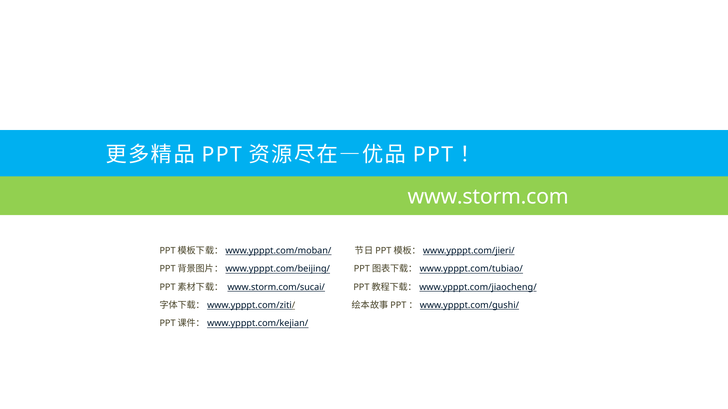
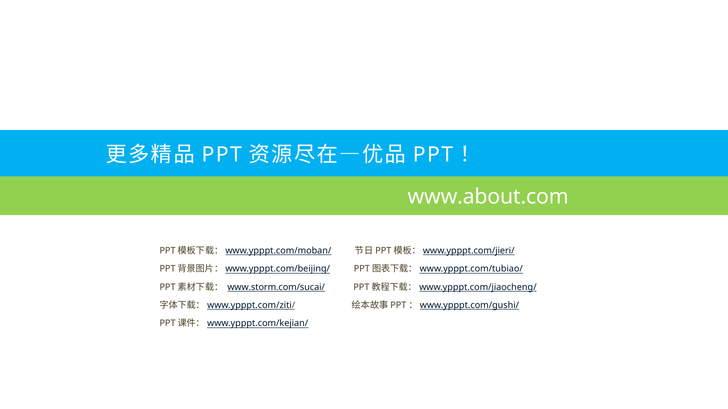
www.storm.com: www.storm.com -> www.about.com (488, 197)
